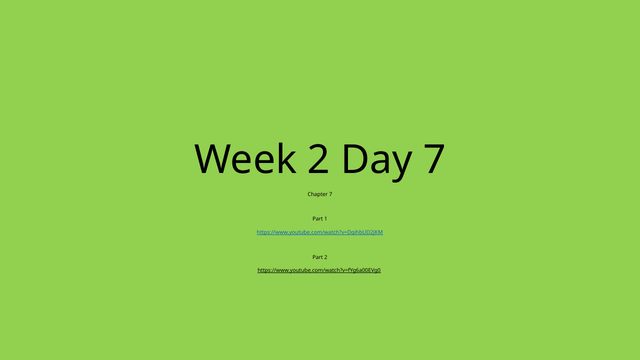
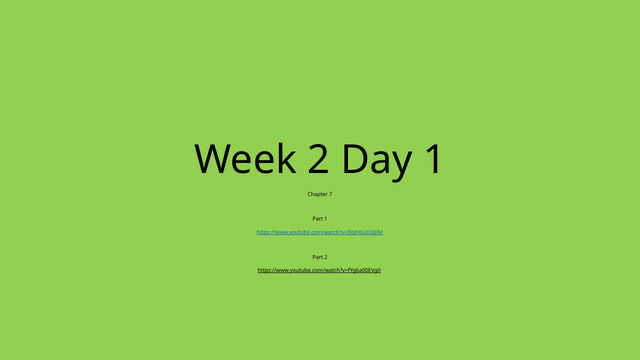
Day 7: 7 -> 1 (434, 160)
